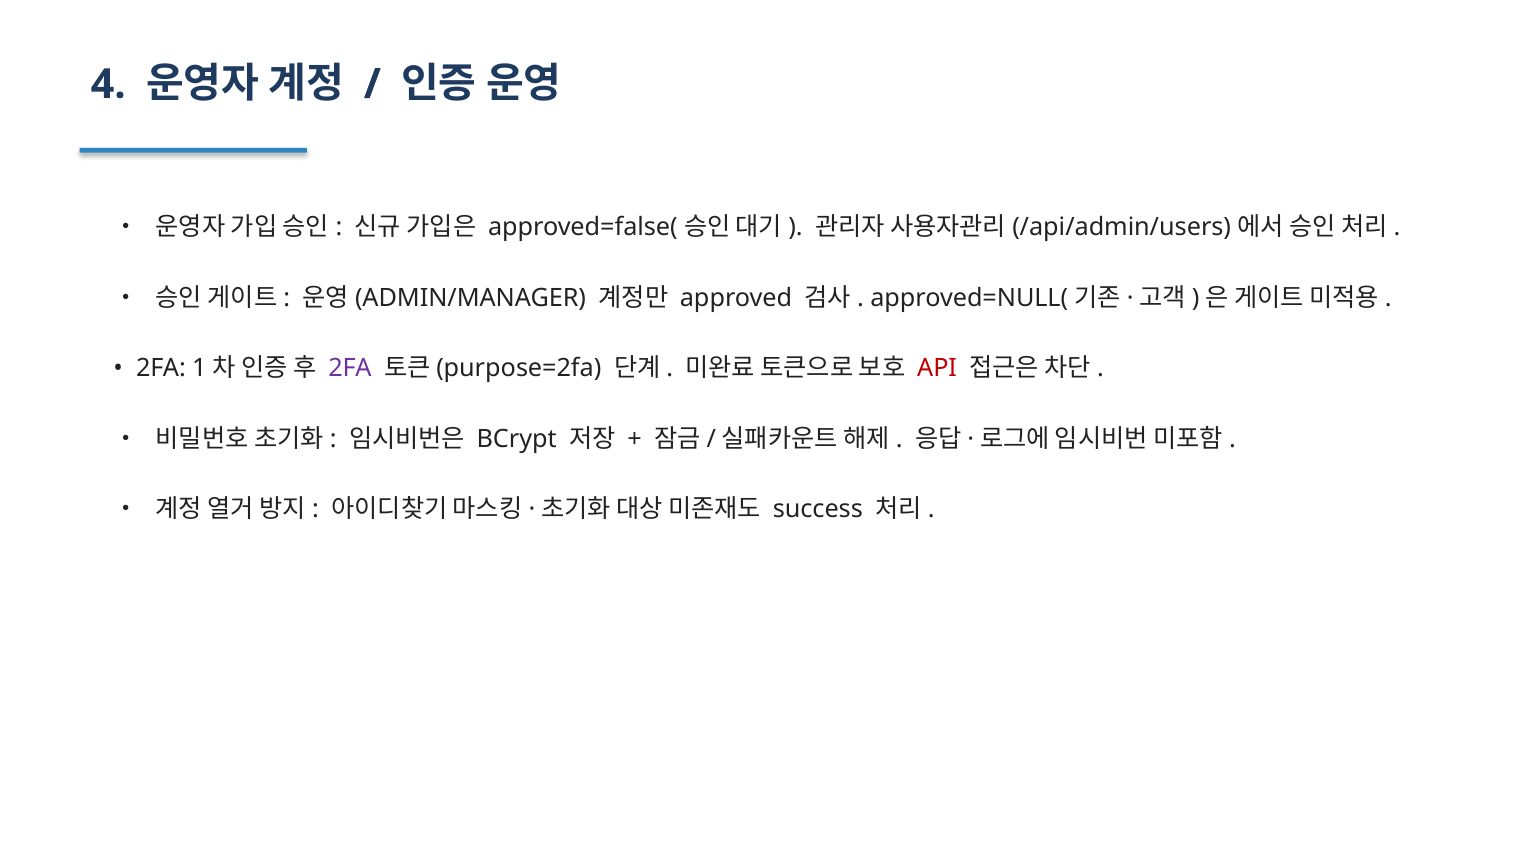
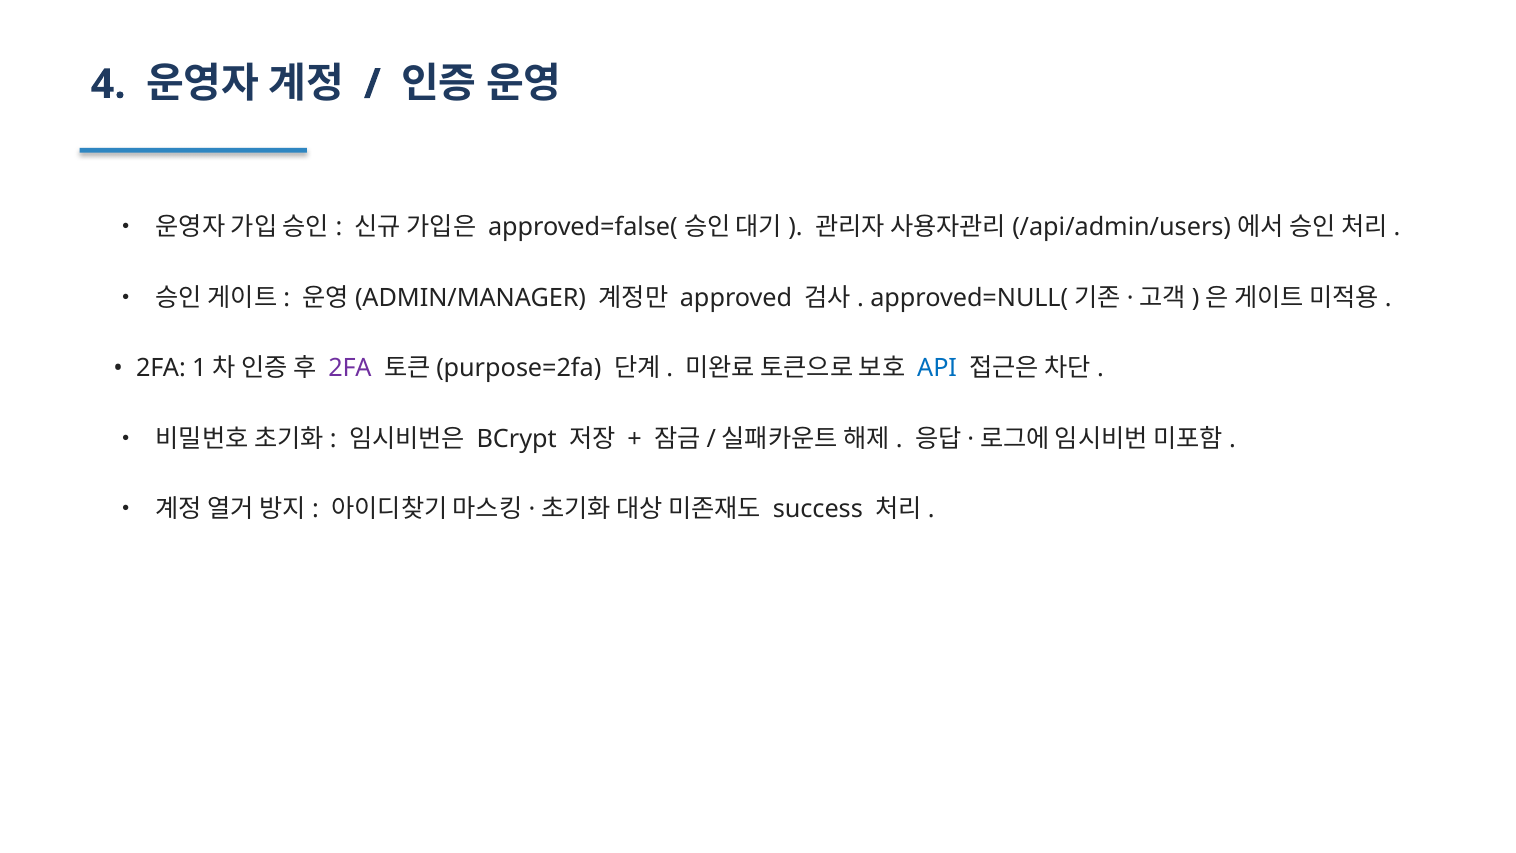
API colour: red -> blue (937, 368)
